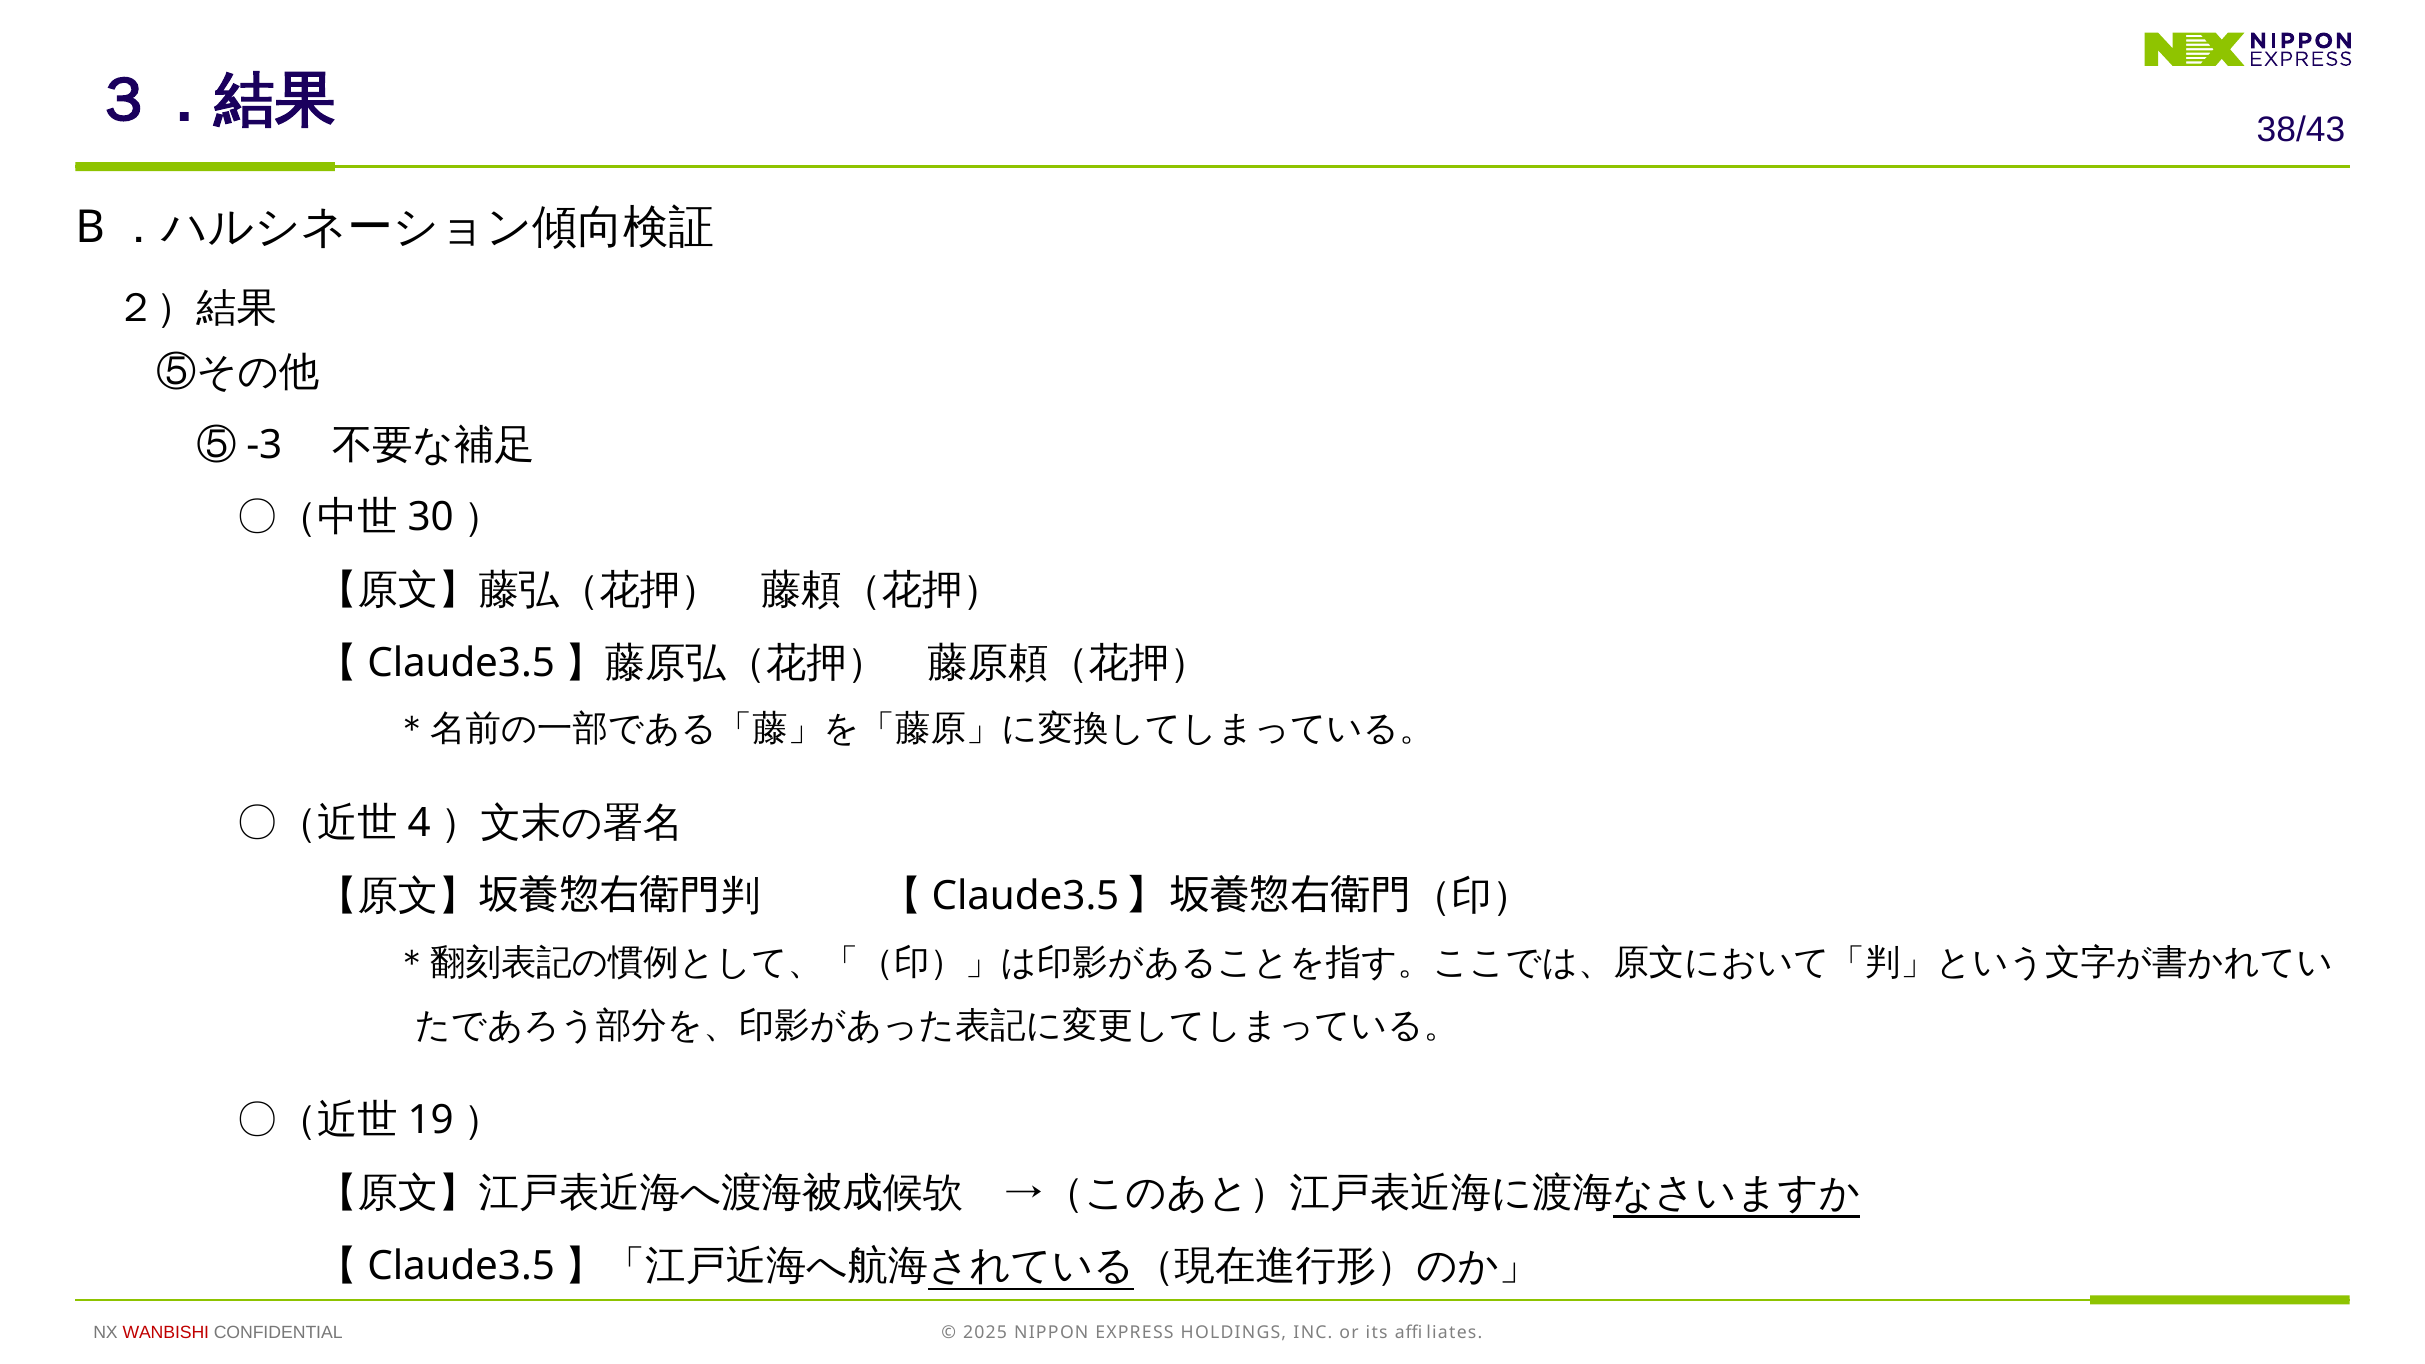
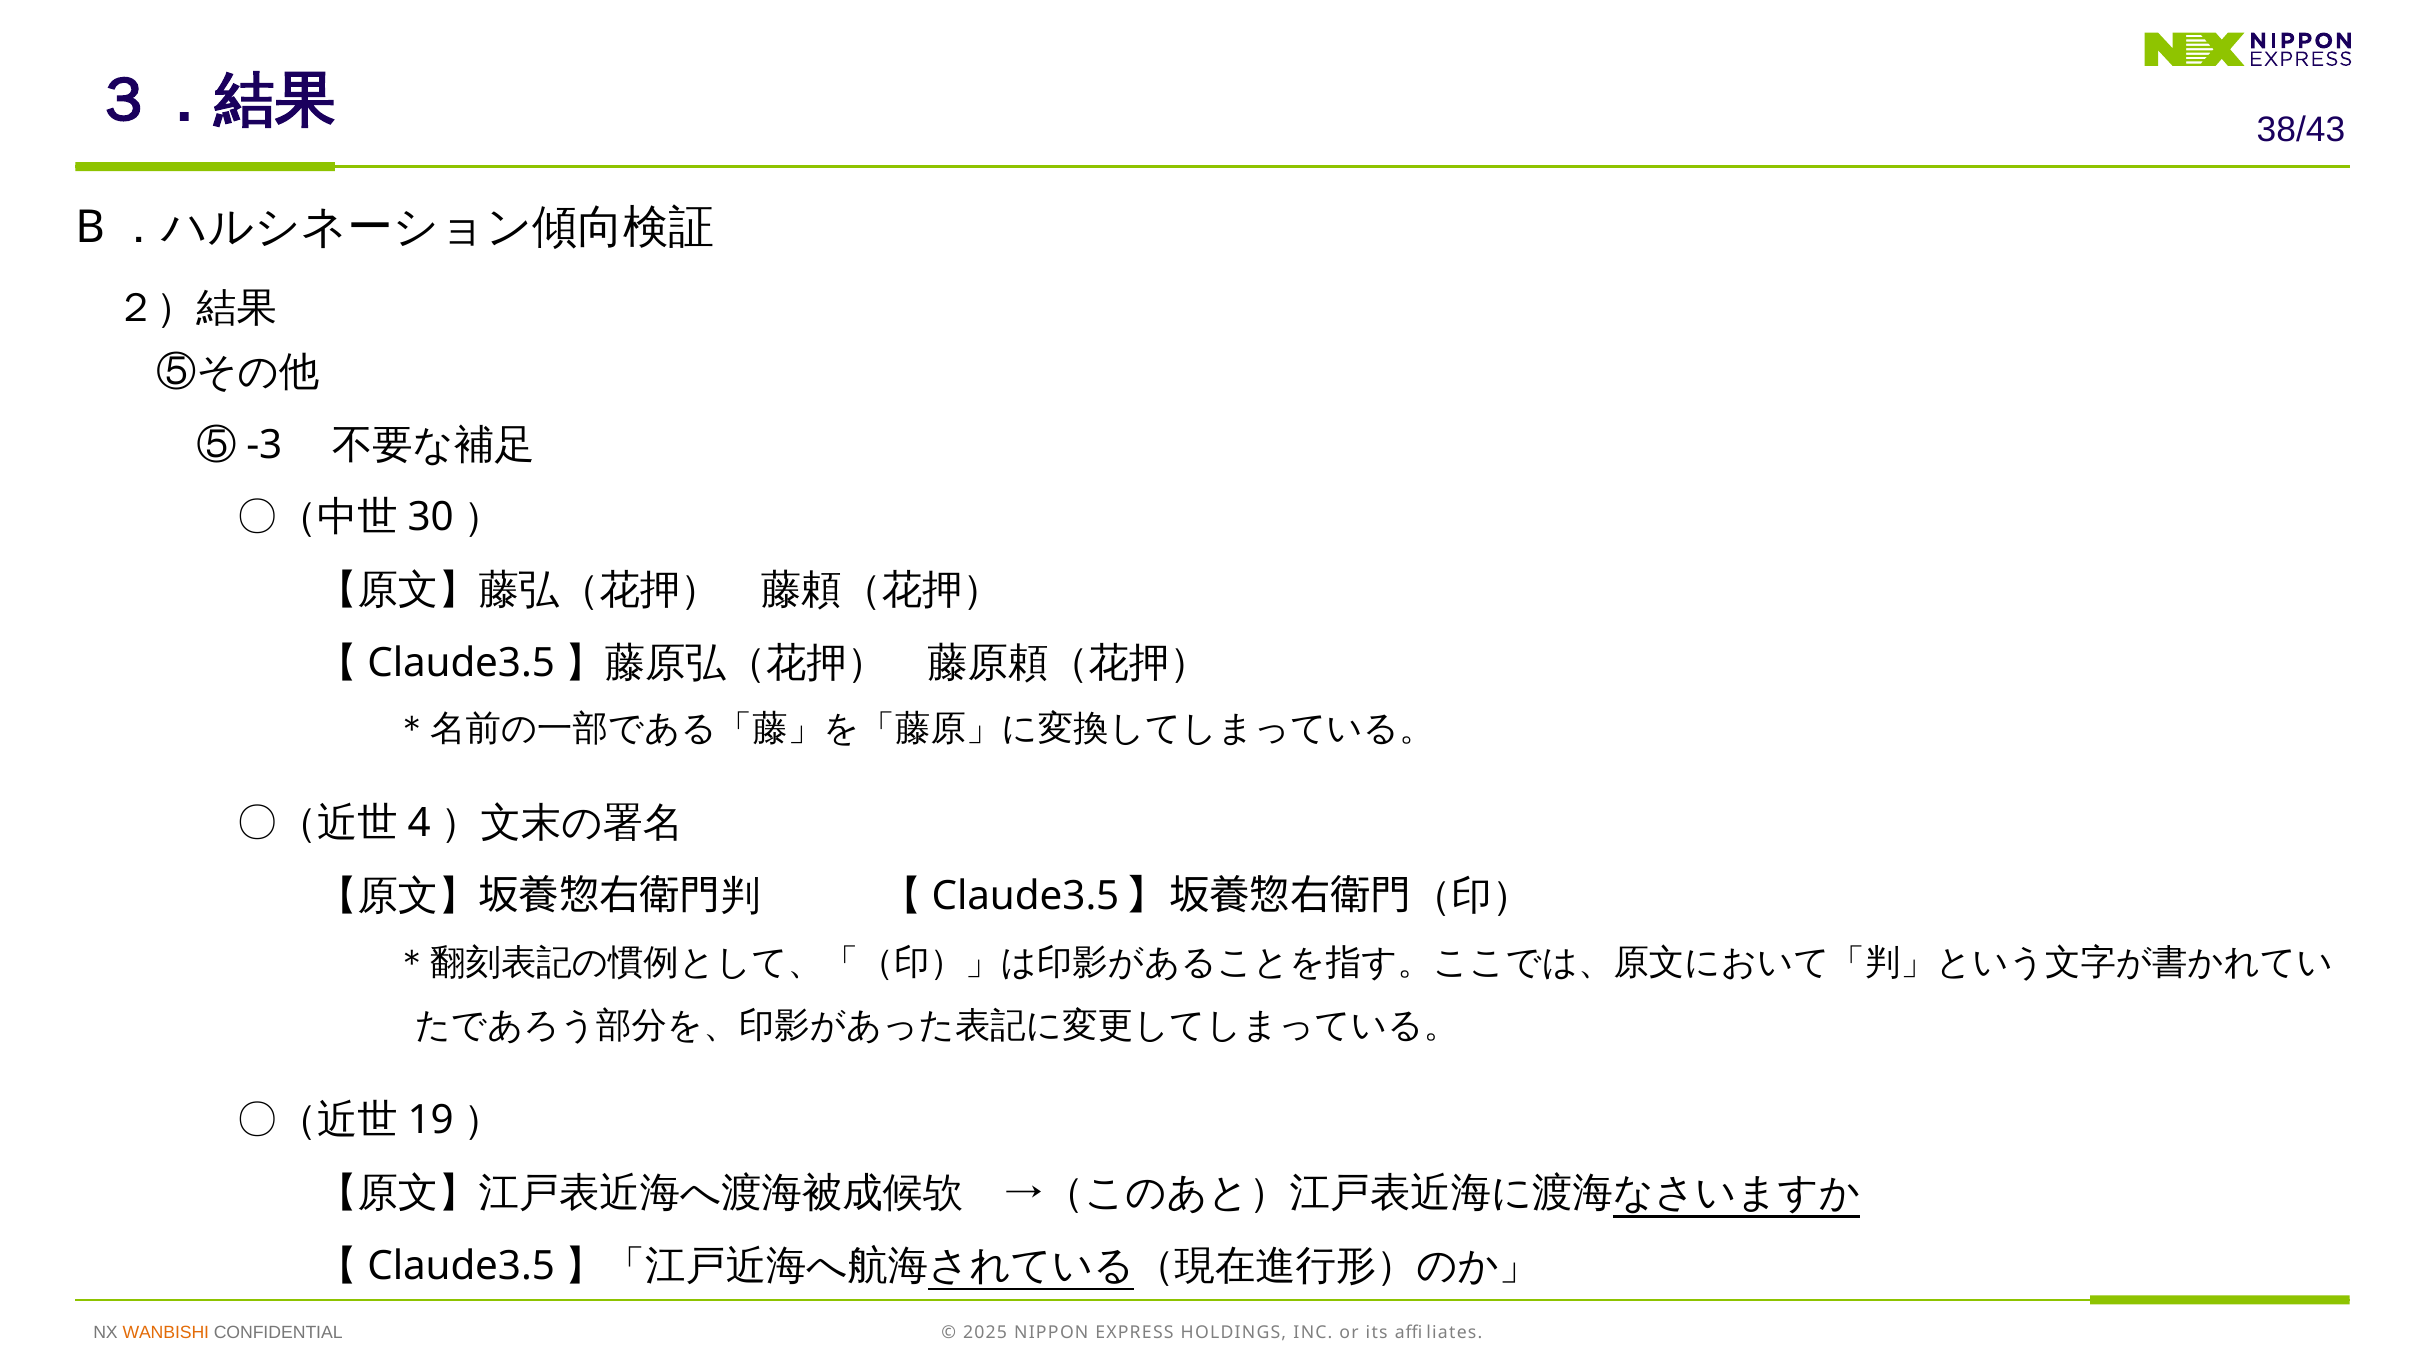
WANBISHI colour: red -> orange (166, 1333)
